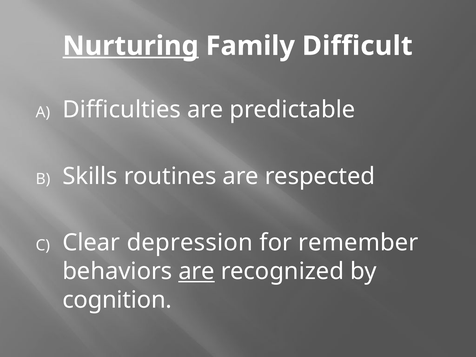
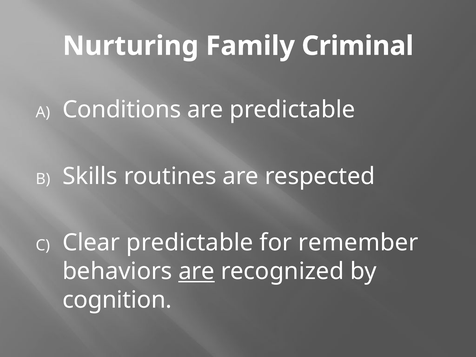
Nurturing underline: present -> none (131, 46)
Difficult: Difficult -> Criminal (358, 46)
Difficulties: Difficulties -> Conditions (122, 110)
Clear depression: depression -> predictable (190, 243)
